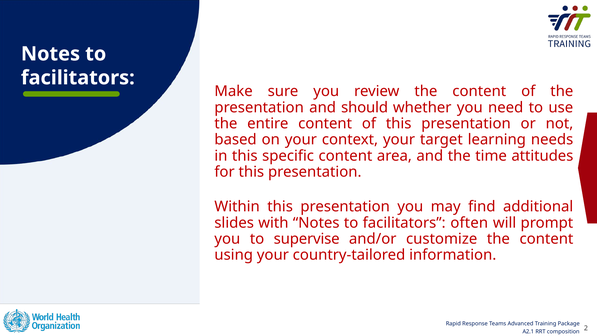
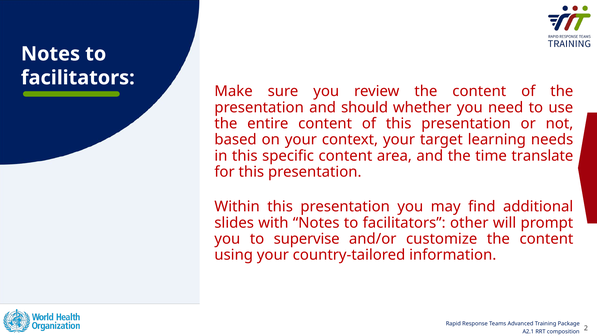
attitudes: attitudes -> translate (542, 156)
often: often -> other (469, 223)
